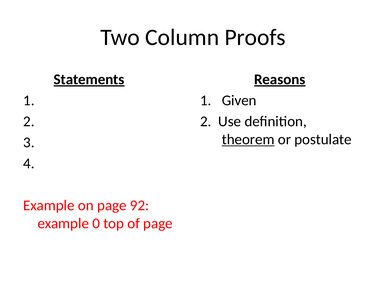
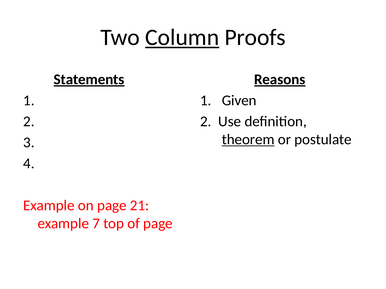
Column underline: none -> present (182, 37)
92: 92 -> 21 (140, 206)
0: 0 -> 7 (96, 224)
